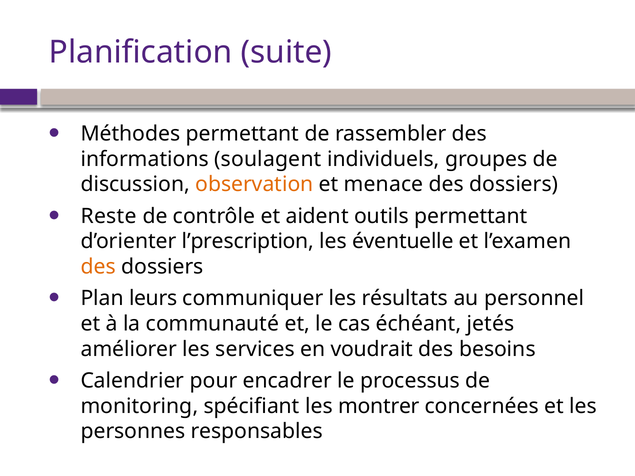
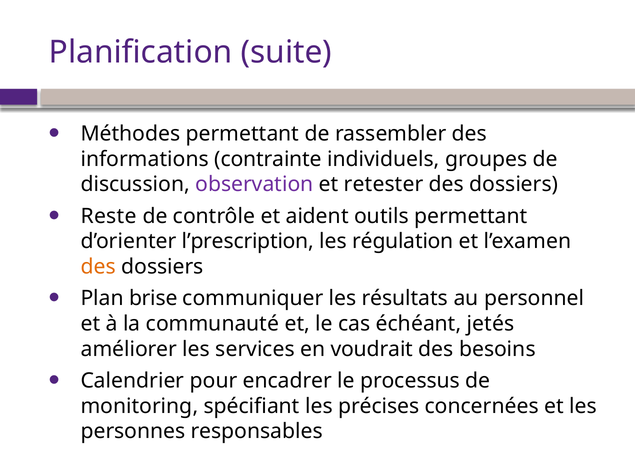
soulagent: soulagent -> contrainte (268, 159)
observation colour: orange -> purple (254, 185)
menace: menace -> retester (384, 185)
éventuelle: éventuelle -> régulation (403, 242)
leurs: leurs -> brise (153, 299)
montrer: montrer -> précises (379, 406)
